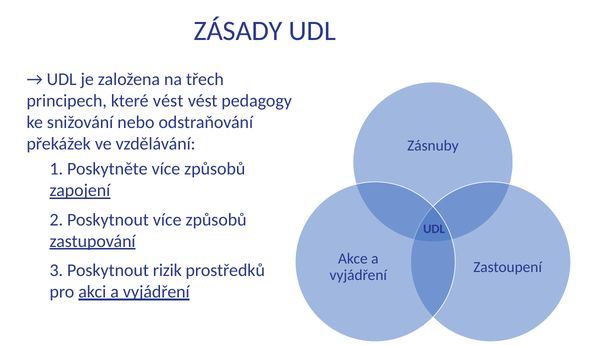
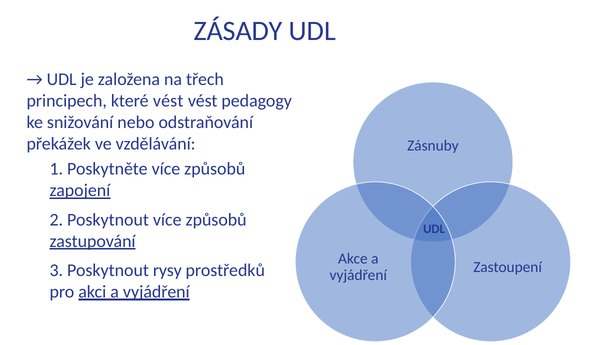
rizik: rizik -> rysy (167, 271)
